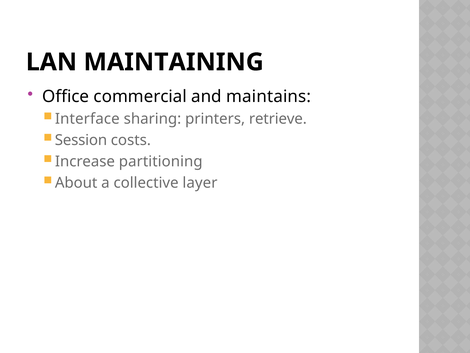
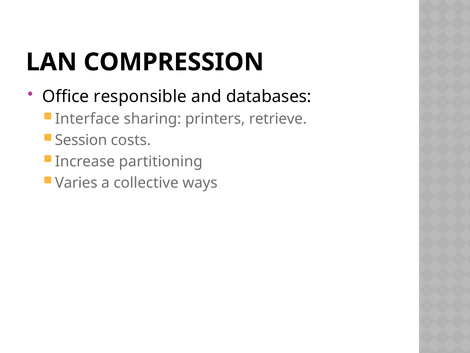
MAINTAINING: MAINTAINING -> COMPRESSION (174, 62)
commercial: commercial -> responsible (140, 96)
maintains: maintains -> databases (269, 96)
About: About -> Varies (76, 182)
layer: layer -> ways (200, 182)
